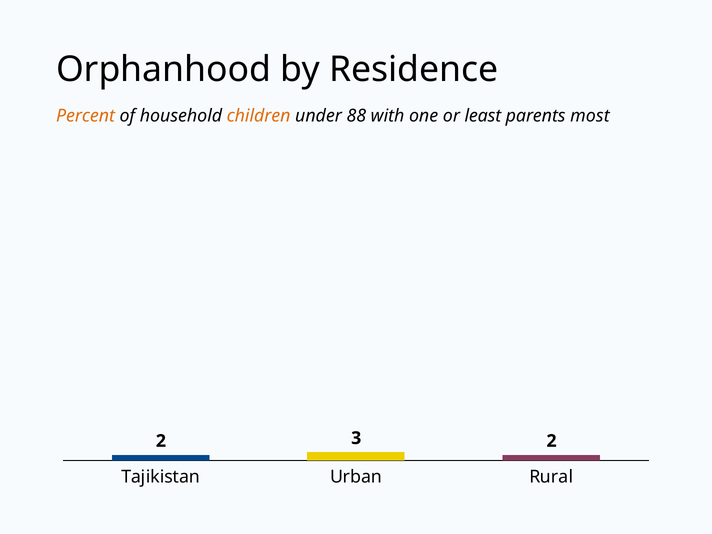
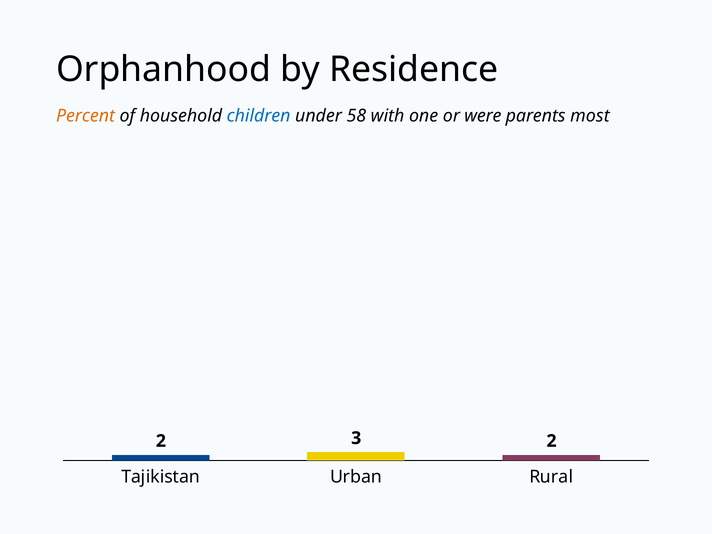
children colour: orange -> blue (259, 116)
88: 88 -> 58 (356, 116)
least: least -> were (483, 116)
